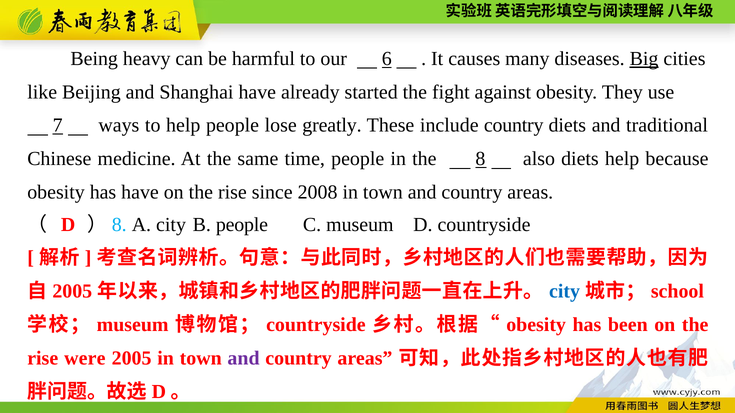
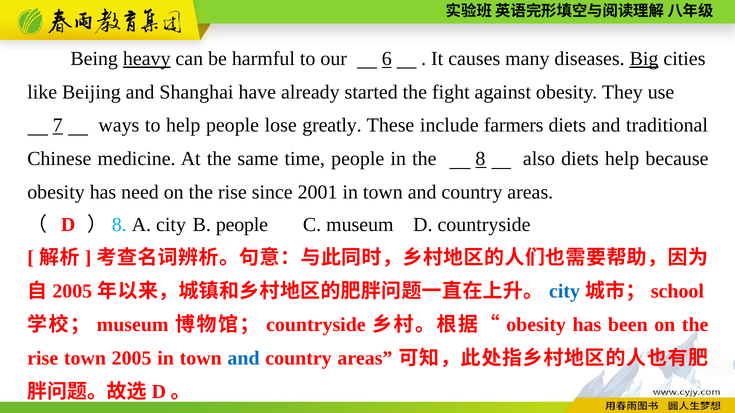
heavy underline: none -> present (147, 59)
include country: country -> farmers (514, 126)
has have: have -> need (140, 192)
2008: 2008 -> 2001 (318, 192)
rise were: were -> town (85, 359)
and colour: purple -> blue (244, 359)
